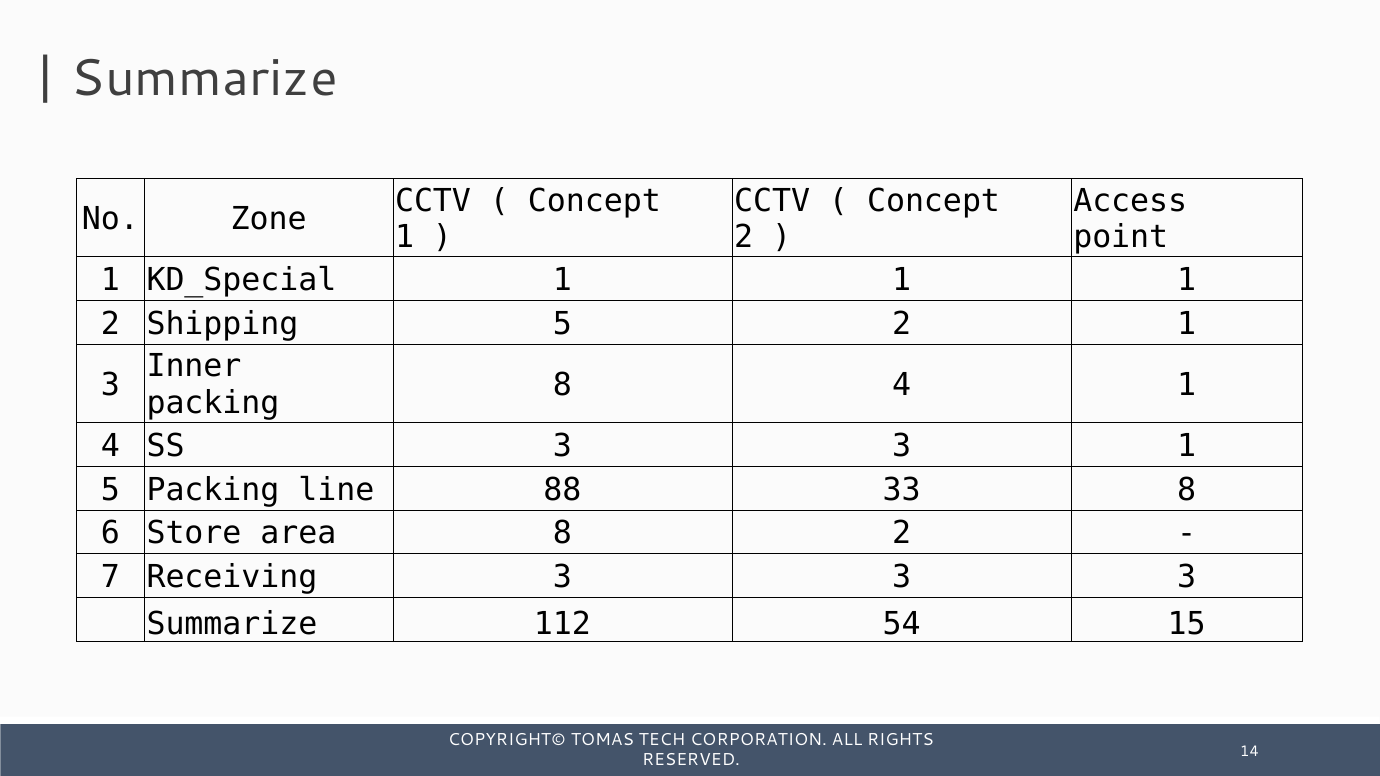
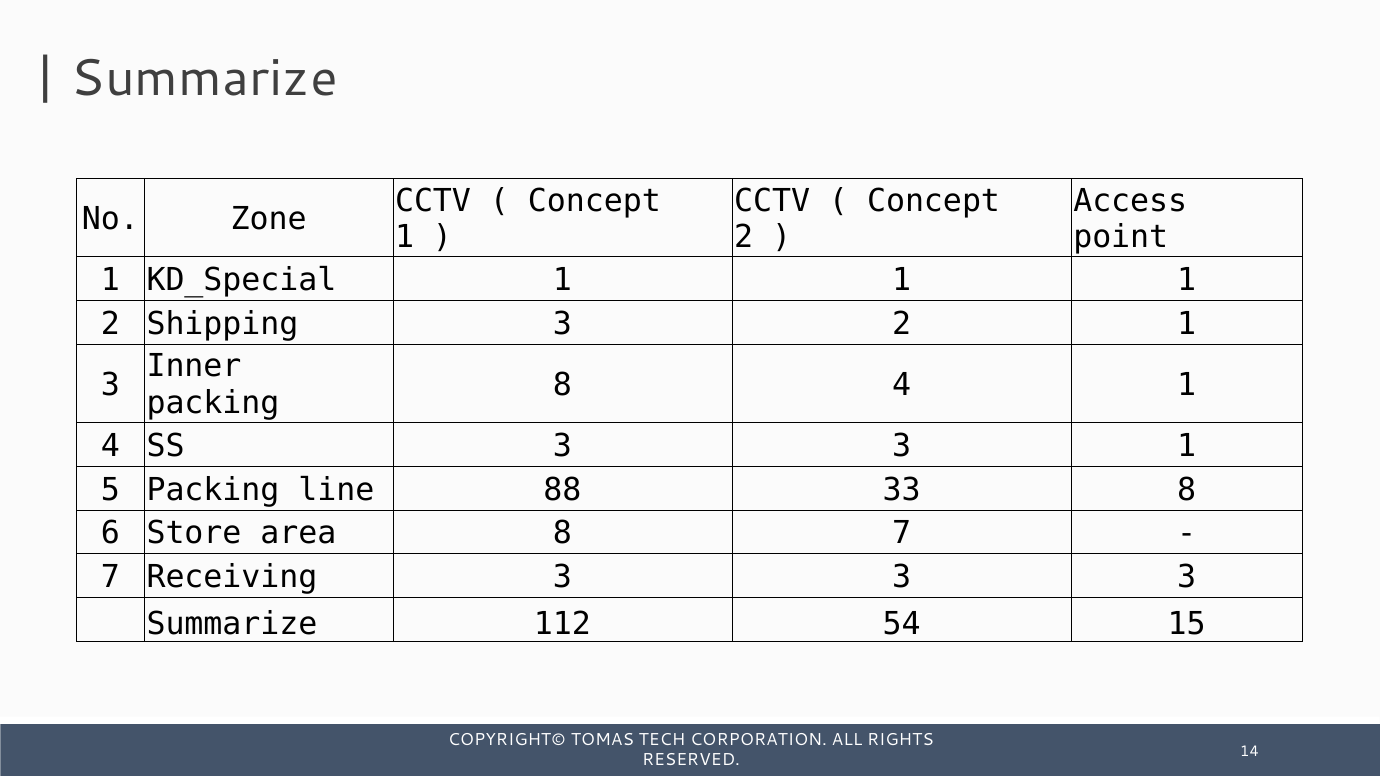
Shipping 5: 5 -> 3 (563, 324)
8 2: 2 -> 7 (902, 534)
